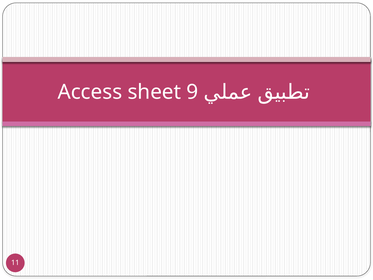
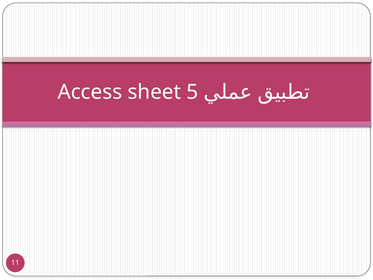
9: 9 -> 5 (192, 92)
